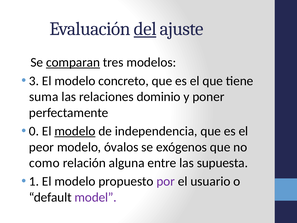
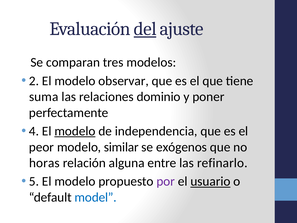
comparan underline: present -> none (73, 62)
3: 3 -> 2 (34, 81)
concreto: concreto -> observar (124, 81)
0: 0 -> 4 (34, 131)
óvalos: óvalos -> similar (121, 147)
como: como -> horas (44, 163)
supuesta: supuesta -> refinarlo (222, 163)
1: 1 -> 5 (34, 181)
usuario underline: none -> present (210, 181)
model colour: purple -> blue (96, 197)
